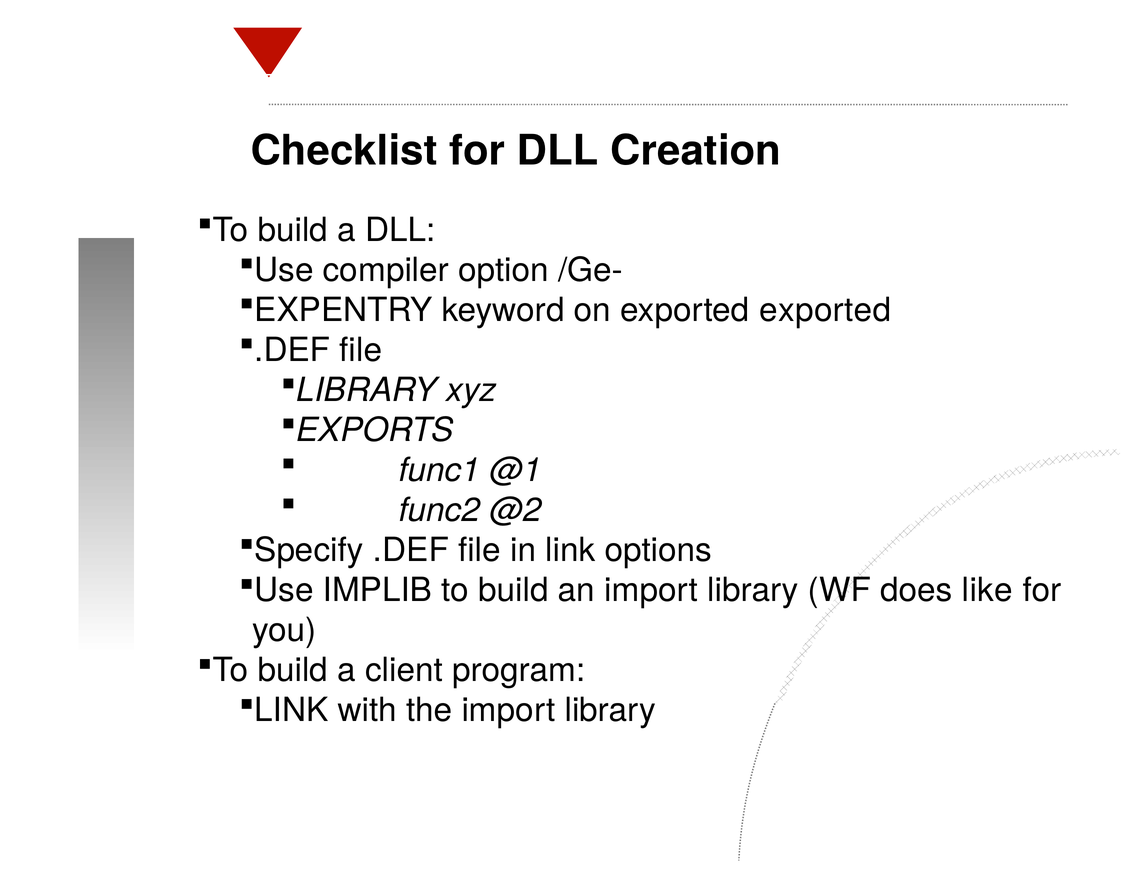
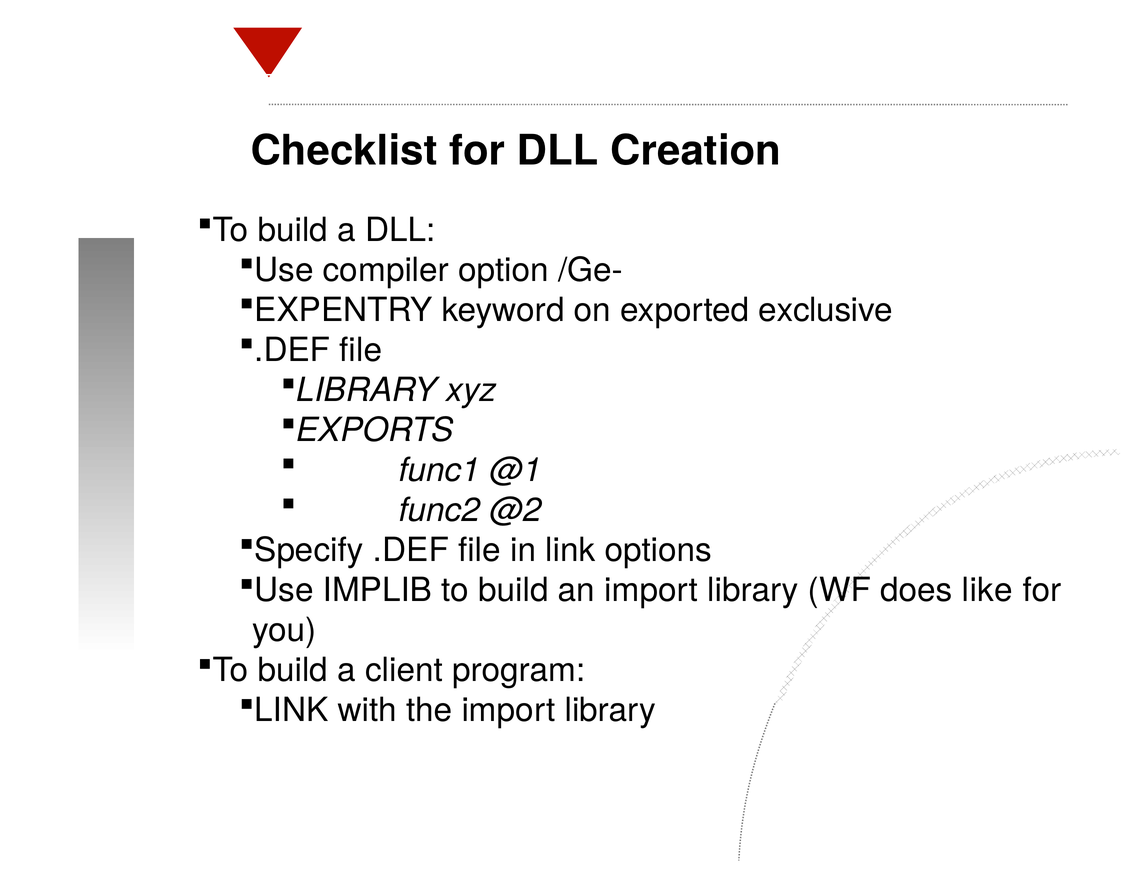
exported exported: exported -> exclusive (826, 310)
